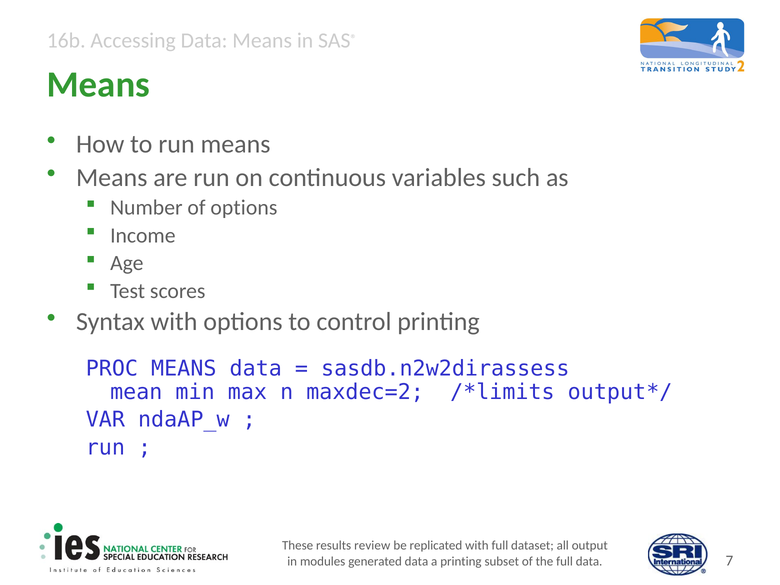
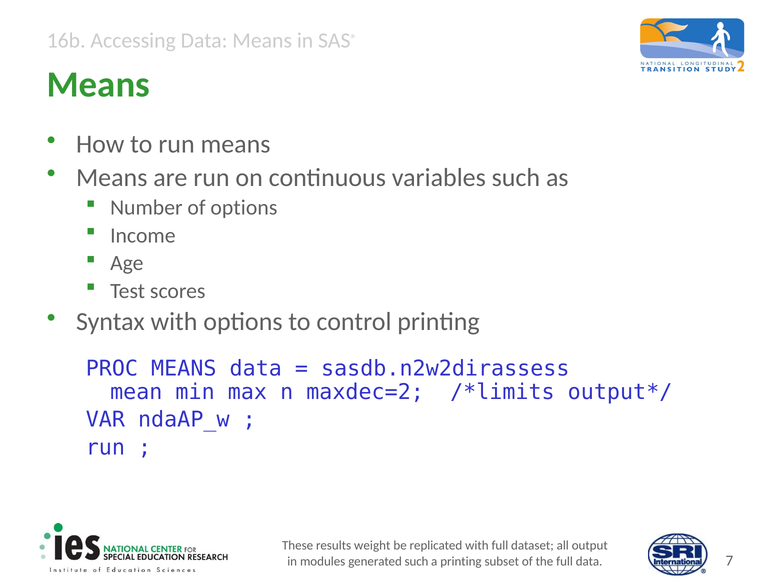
review: review -> weight (372, 546)
generated data: data -> such (417, 561)
